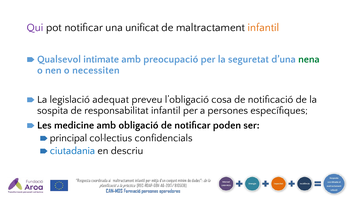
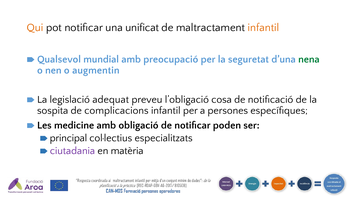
Qui colour: purple -> orange (35, 27)
intimate: intimate -> mundial (101, 59)
necessiten: necessiten -> augmentin (96, 70)
responsabilitat: responsabilitat -> complicacions (116, 110)
confidencials: confidencials -> especialitzats (164, 138)
ciutadania colour: blue -> purple (72, 151)
descriu: descriu -> matèria (127, 151)
